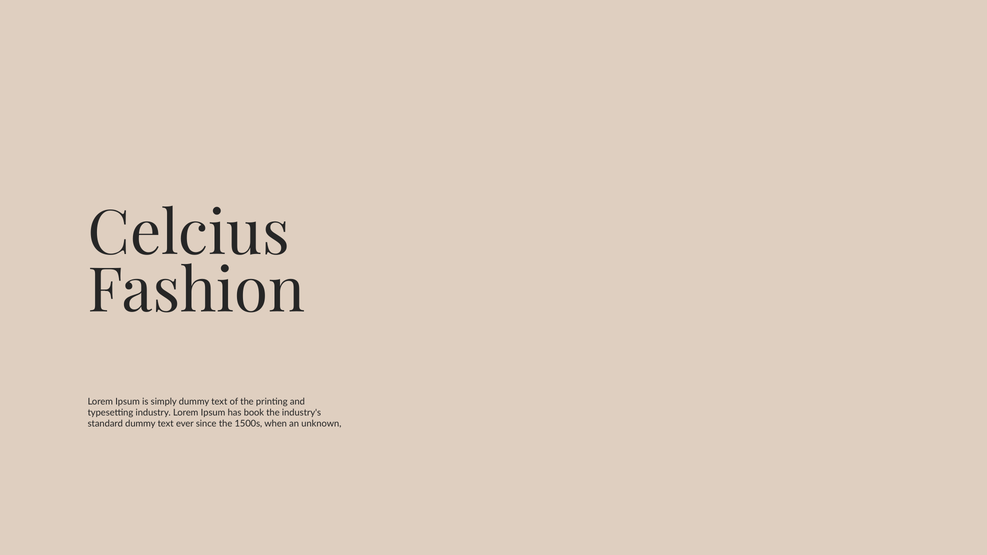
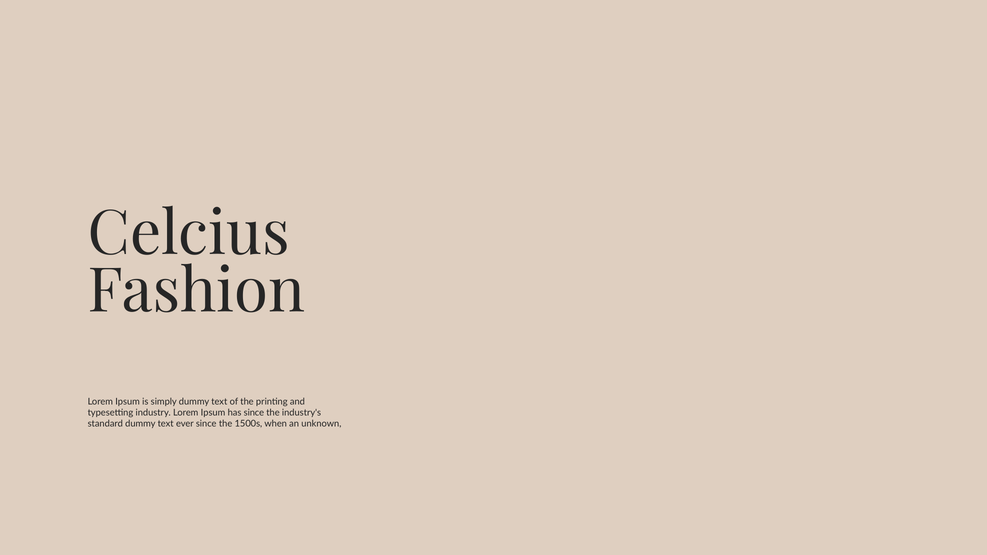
has book: book -> since (254, 413)
